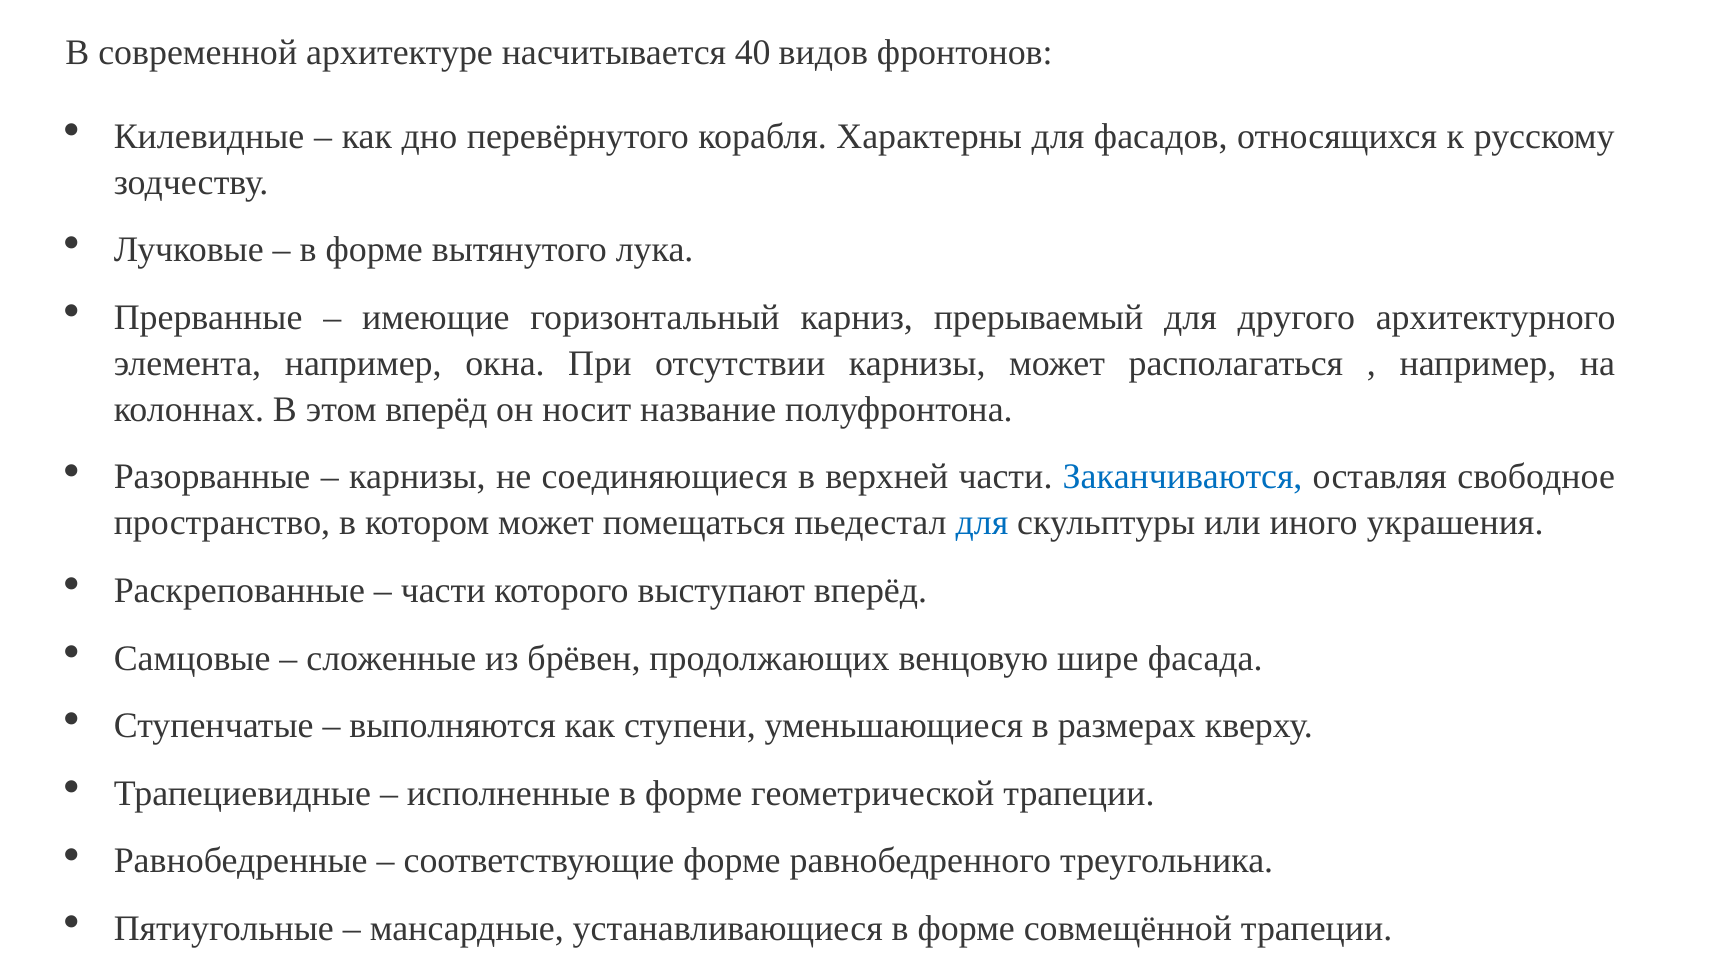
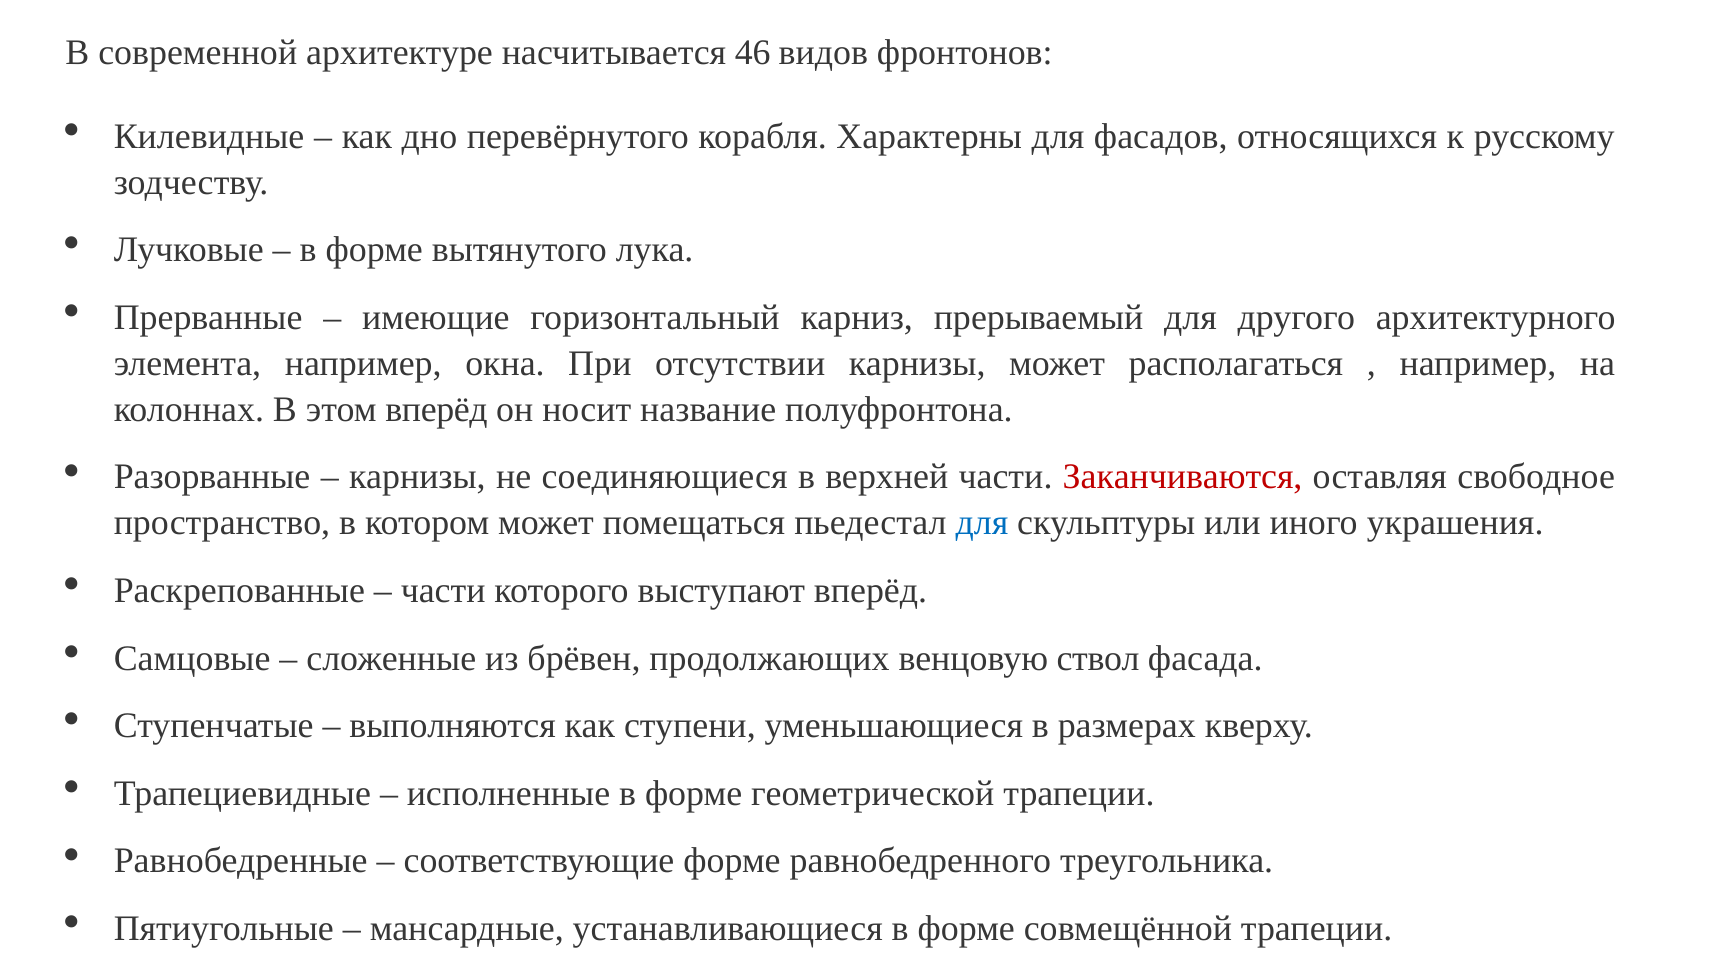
40: 40 -> 46 (753, 52)
Заканчиваются colour: blue -> red (1183, 477)
шире: шире -> ствол (1098, 658)
